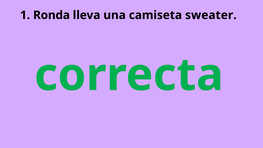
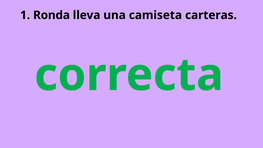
sweater: sweater -> carteras (211, 15)
